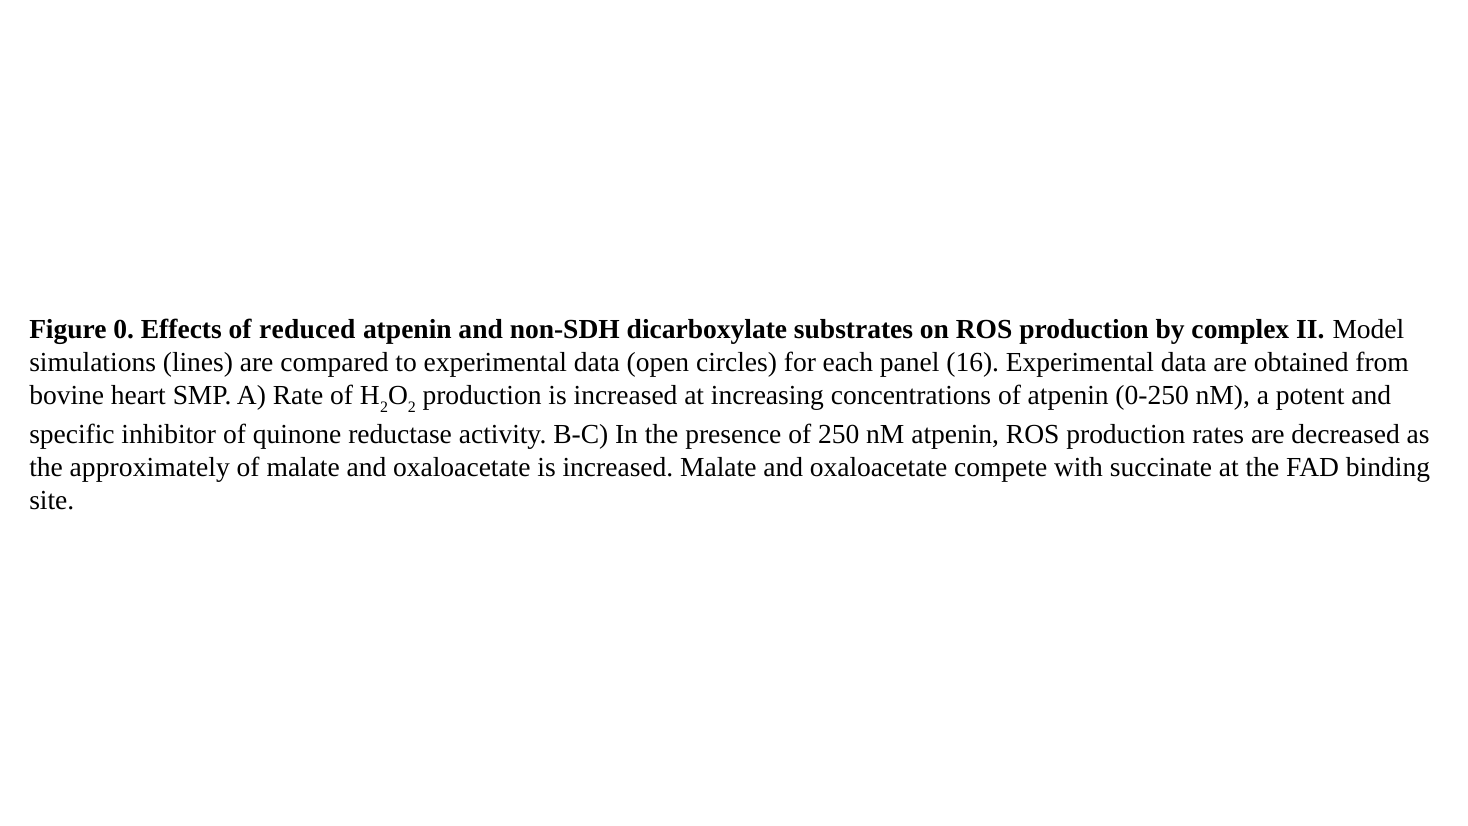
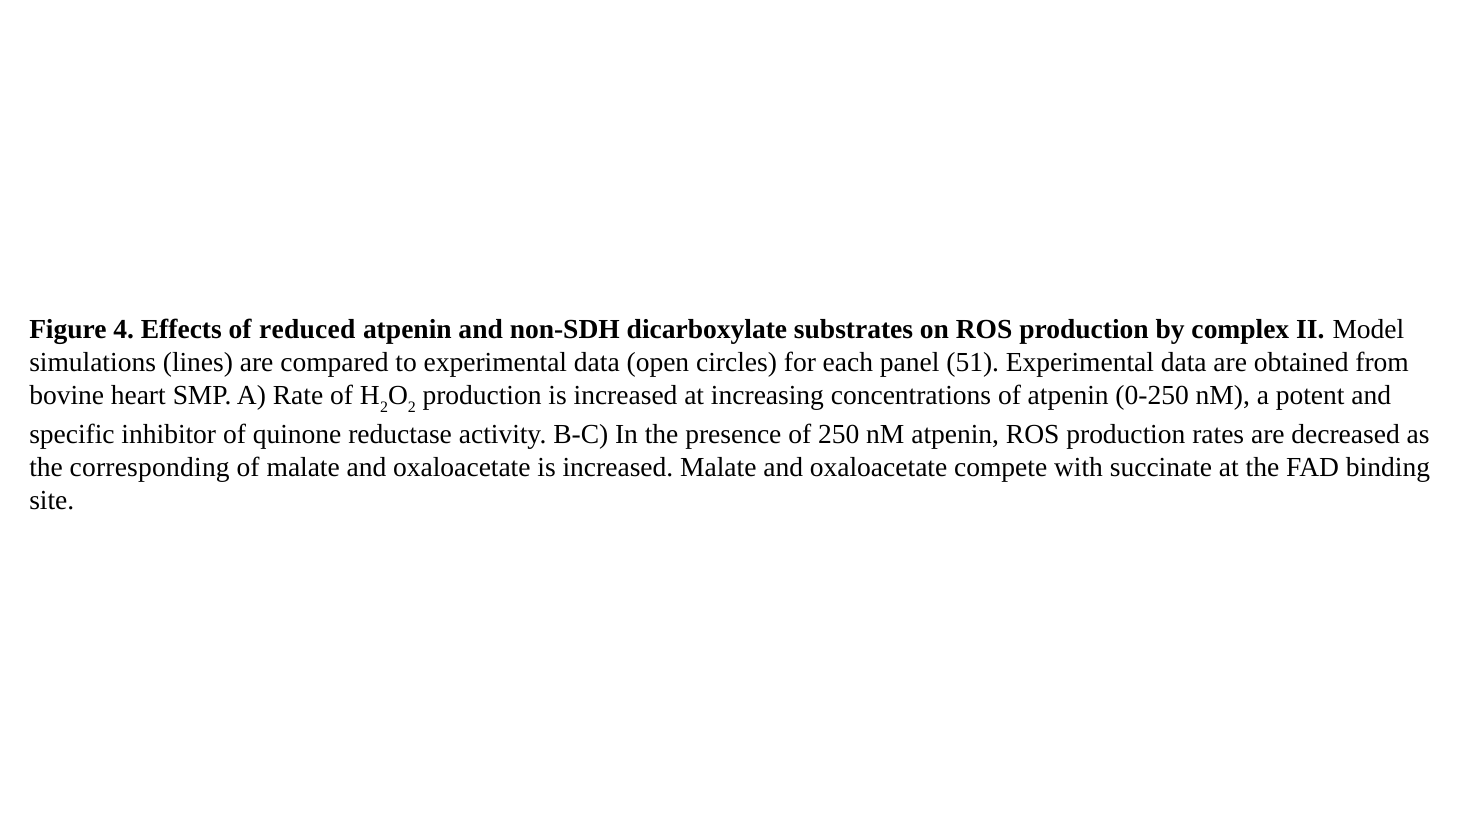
0: 0 -> 4 (124, 329)
16: 16 -> 51 (973, 362)
approximately: approximately -> corresponding (150, 467)
